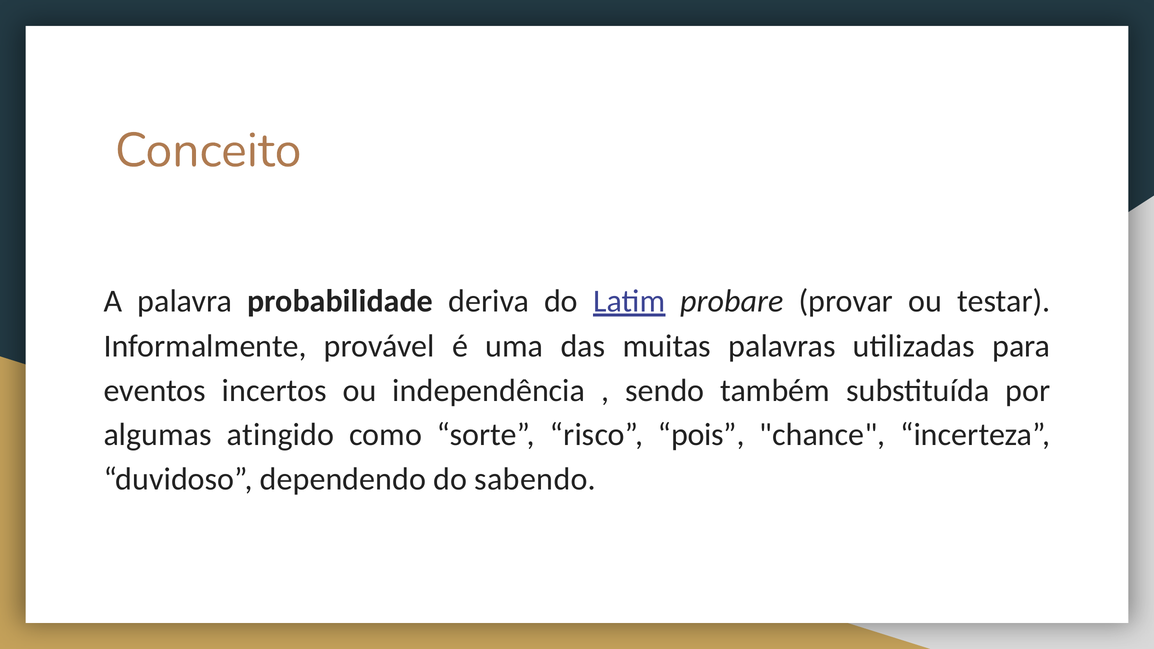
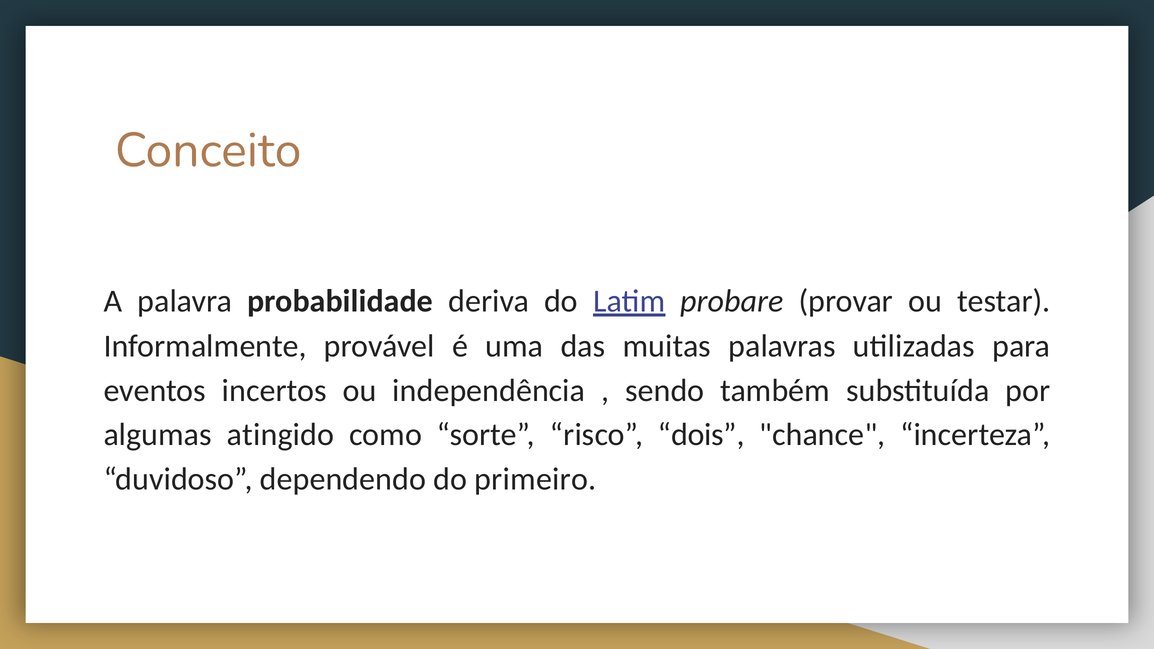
pois: pois -> dois (701, 435)
sabendo: sabendo -> primeiro (535, 479)
